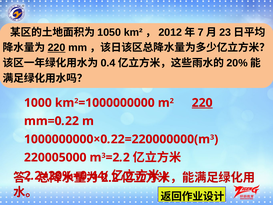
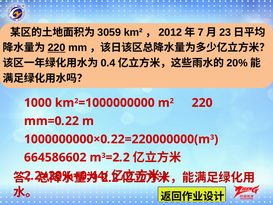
1050: 1050 -> 3059 (109, 32)
220 underline: present -> none (202, 103)
220005000: 220005000 -> 664586602 (55, 157)
